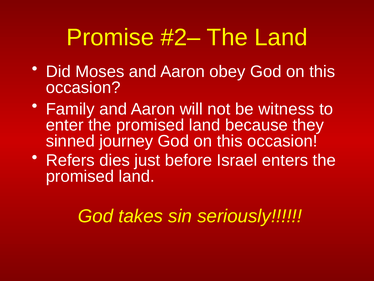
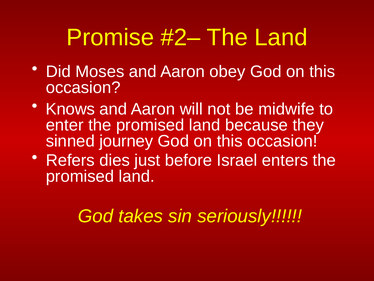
Family: Family -> Knows (70, 109)
witness: witness -> midwife (286, 109)
